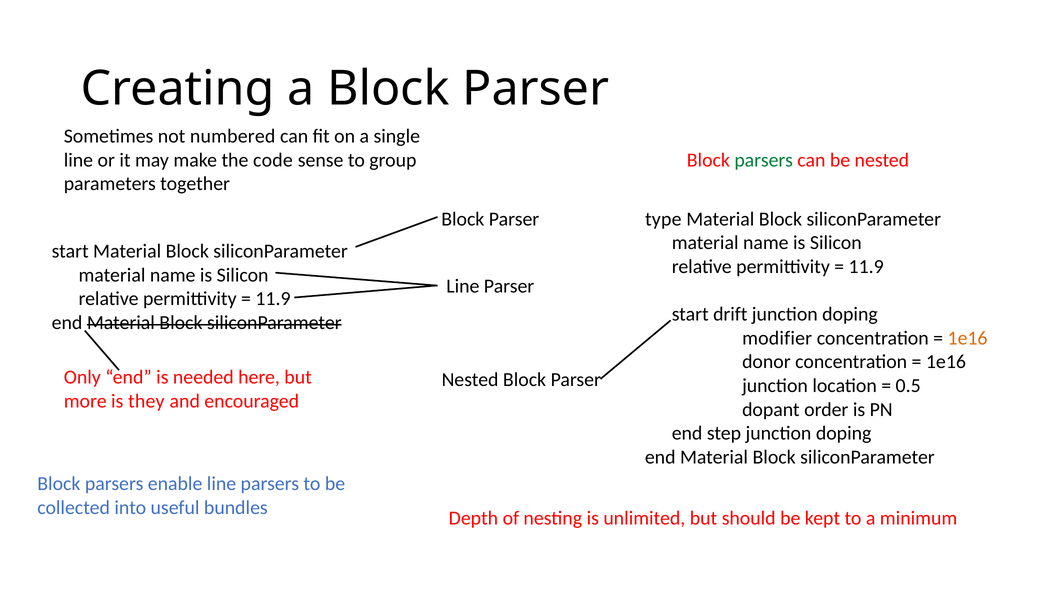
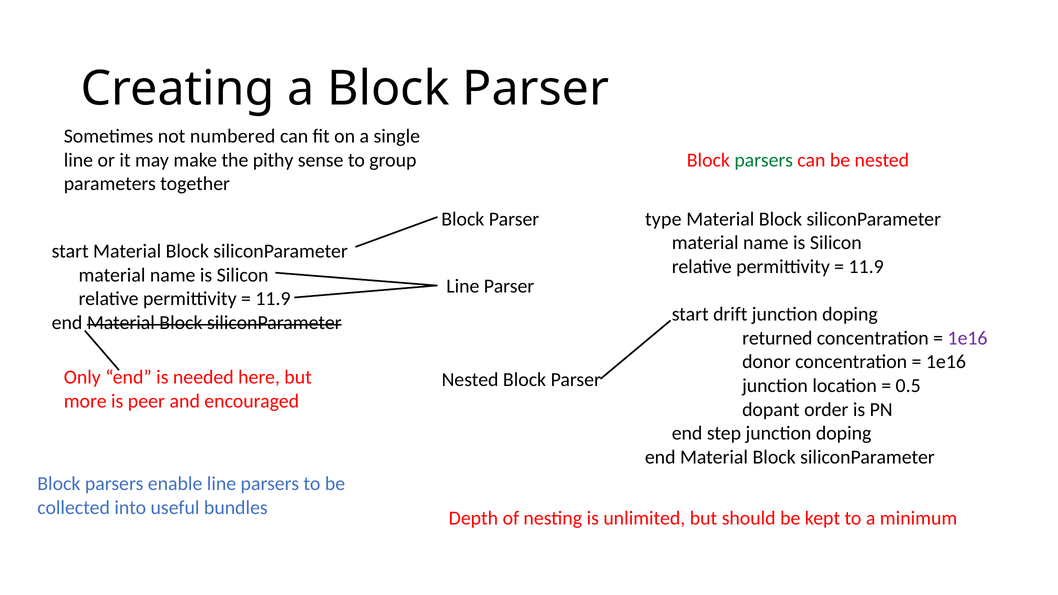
code: code -> pithy (273, 160)
modifier: modifier -> returned (777, 338)
1e16 colour: orange -> purple (968, 338)
they: they -> peer (146, 401)
